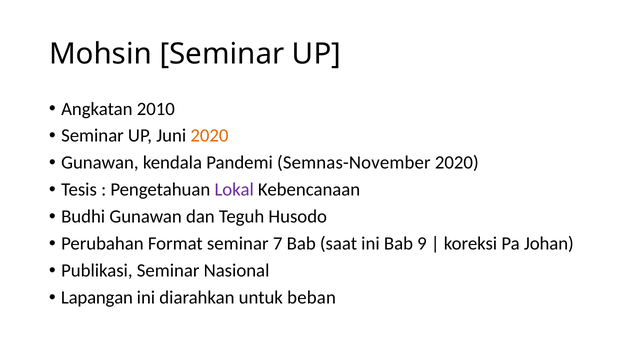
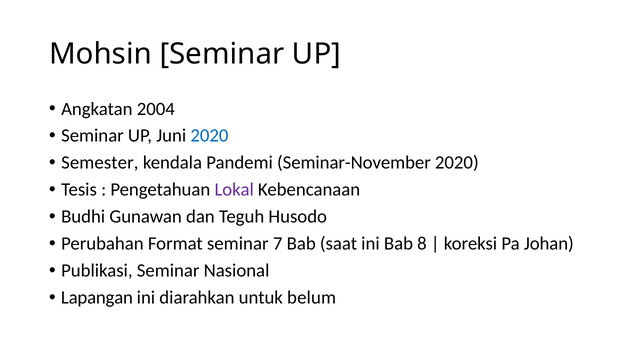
2010: 2010 -> 2004 (156, 109)
2020 colour: orange -> blue (209, 136)
Gunawan: Gunawan -> Semester (100, 163)
Semnas-November: Semnas-November -> Seminar-November (354, 163)
9: 9 -> 8 (422, 244)
beban: beban -> belum (312, 298)
